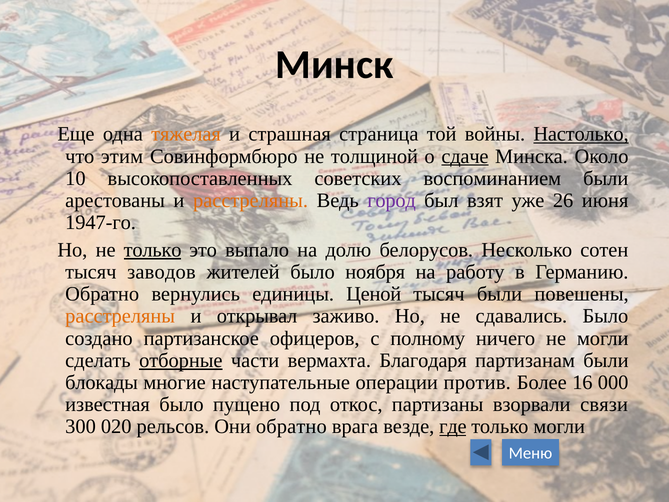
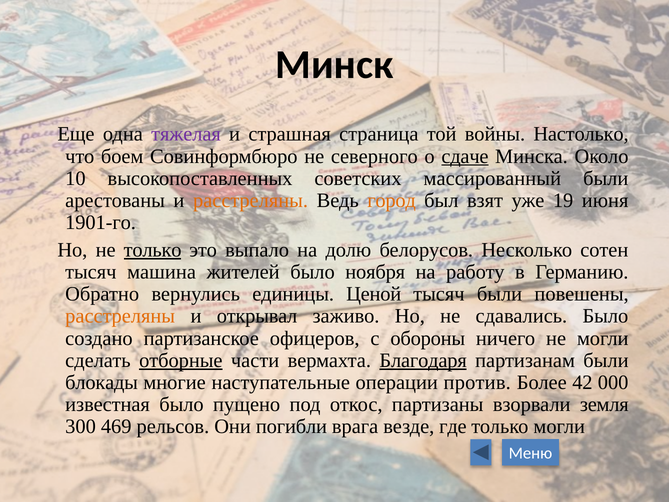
тяжелая colour: orange -> purple (186, 134)
Настолько underline: present -> none (581, 134)
этим: этим -> боем (122, 156)
толщиной: толщиной -> северного (374, 156)
воспоминанием: воспоминанием -> массированный (492, 178)
город colour: purple -> orange (392, 200)
26: 26 -> 19 (563, 200)
1947-го: 1947-го -> 1901-го (101, 222)
заводов: заводов -> машина (162, 272)
полному: полному -> обороны (428, 338)
Благодаря underline: none -> present (423, 360)
16: 16 -> 42 (582, 382)
связи: связи -> земля (604, 404)
020: 020 -> 469 (116, 426)
Они обратно: обратно -> погибли (291, 426)
где underline: present -> none (453, 426)
